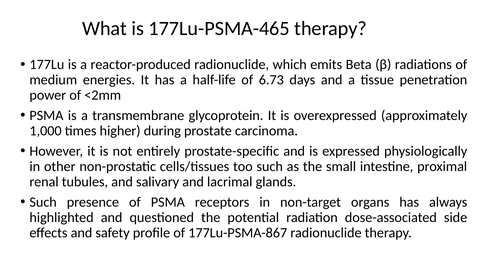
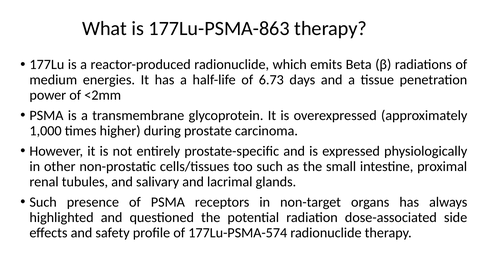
177Lu-PSMA-465: 177Lu-PSMA-465 -> 177Lu-PSMA-863 (219, 28)
177Lu-PSMA-867: 177Lu-PSMA-867 -> 177Lu-PSMA-574 (238, 233)
